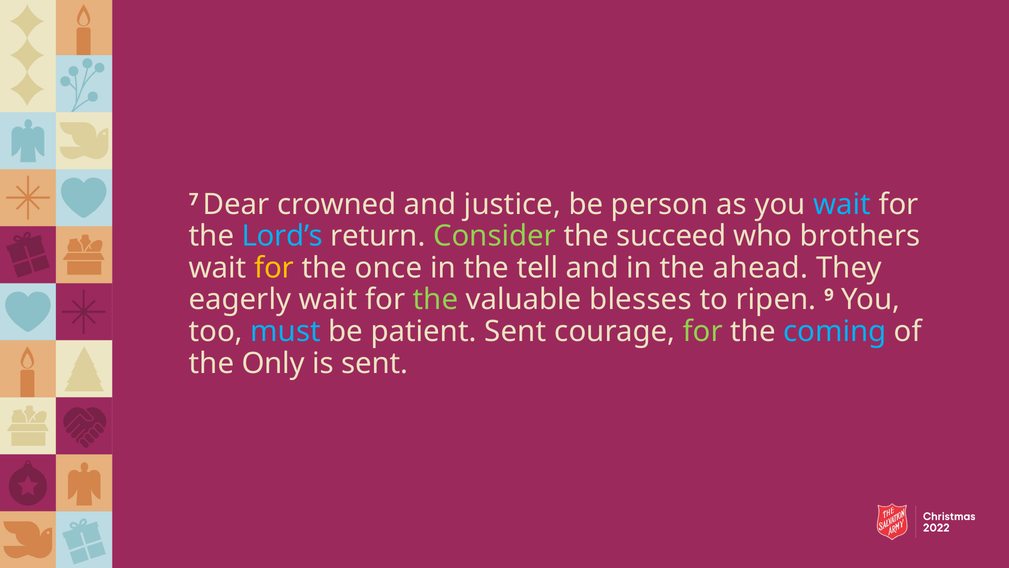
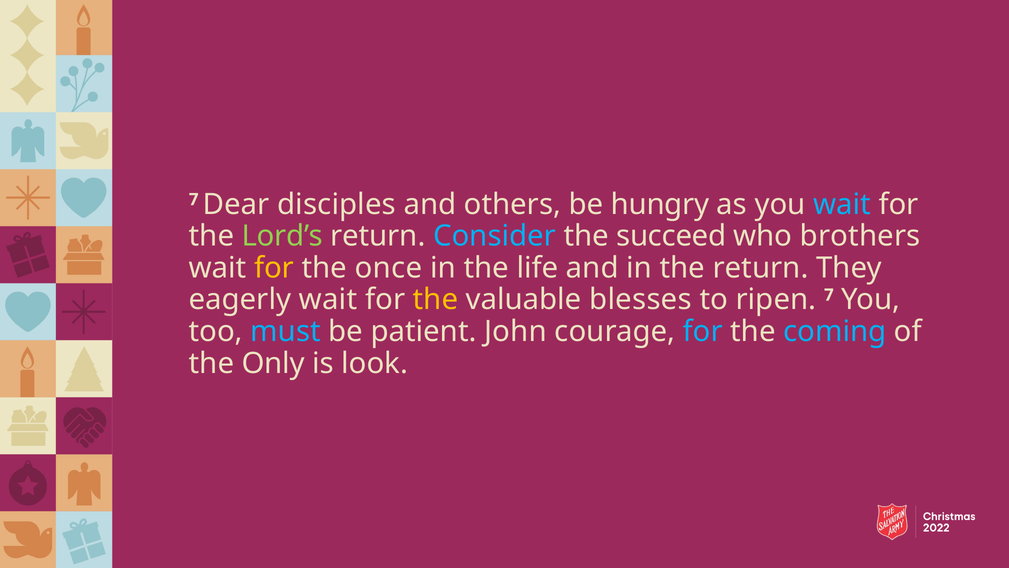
crowned: crowned -> disciples (337, 204)
justice: justice -> others (513, 204)
person: person -> hungry (660, 204)
Lord’s colour: light blue -> light green (282, 236)
Consider colour: light green -> light blue (495, 236)
tell: tell -> life (537, 268)
the ahead: ahead -> return (761, 268)
the colour: light green -> yellow (436, 300)
ripen 9: 9 -> 7 (829, 295)
patient Sent: Sent -> John (515, 331)
for colour: light green -> light blue (703, 331)
is sent: sent -> look (375, 363)
